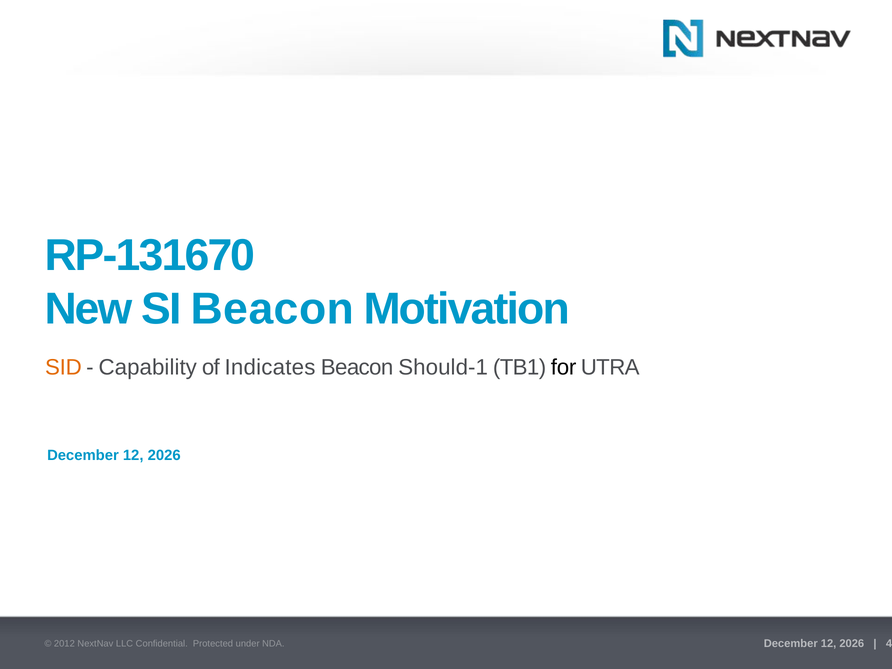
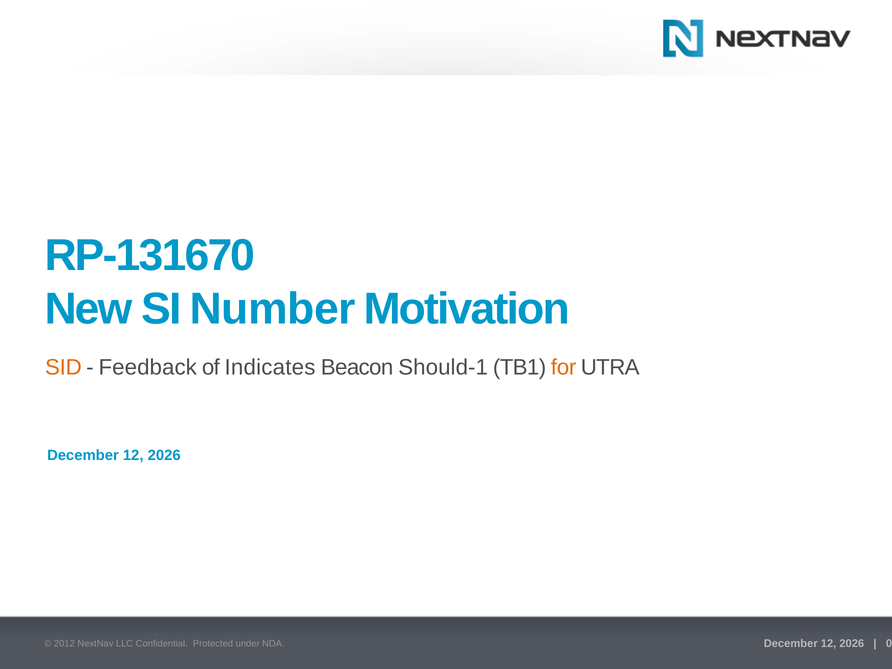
SI Beacon: Beacon -> Number (273, 309)
Capability: Capability -> Feedback (148, 367)
for colour: black -> orange (564, 367)
4: 4 -> 0 (889, 644)
